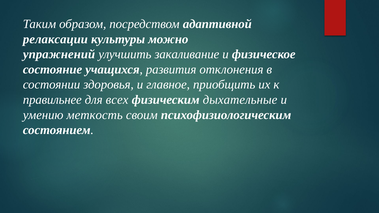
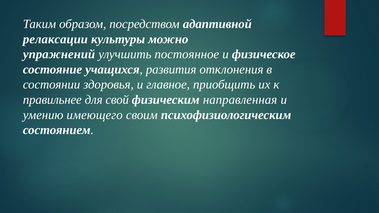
закаливание: закаливание -> постоянное (187, 54)
всех: всех -> свой (117, 100)
дыхательные: дыхательные -> направленная (240, 100)
меткость: меткость -> имеющего (95, 115)
